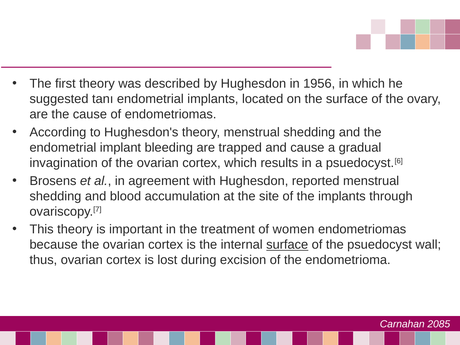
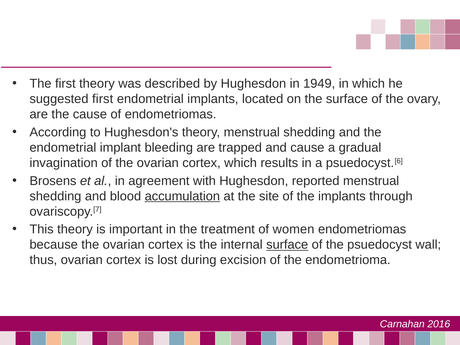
1956: 1956 -> 1949 (319, 84)
suggested tanı: tanı -> first (103, 99)
accumulation underline: none -> present (182, 196)
2085: 2085 -> 2016 (439, 324)
